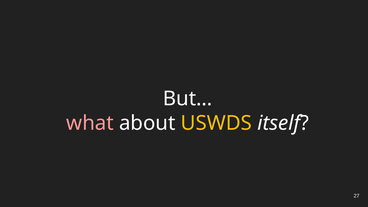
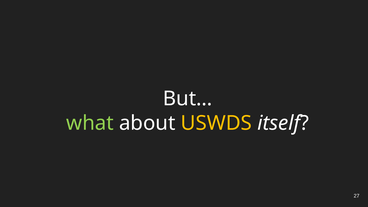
what colour: pink -> light green (90, 123)
